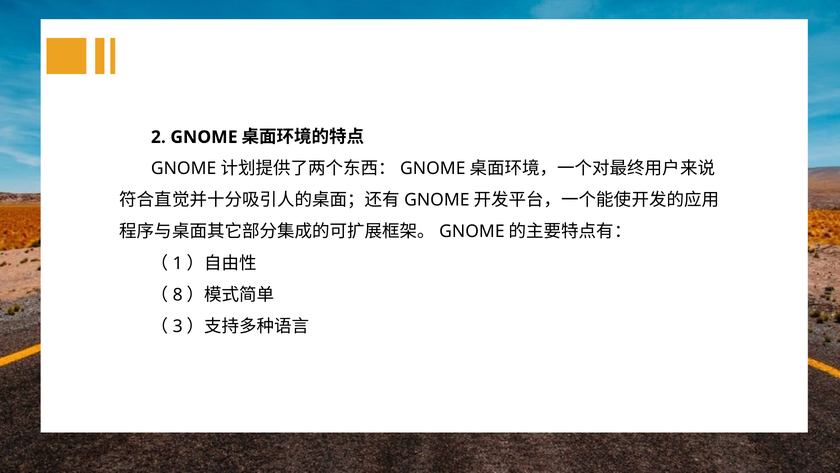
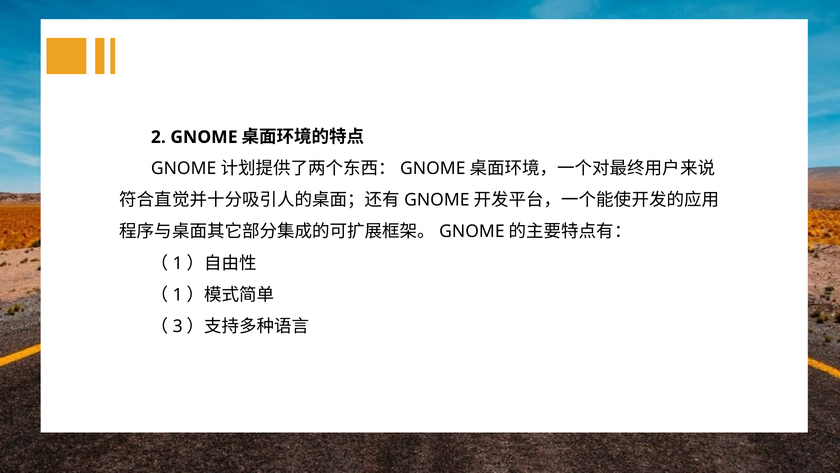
8: 8 -> 1 (178, 294)
